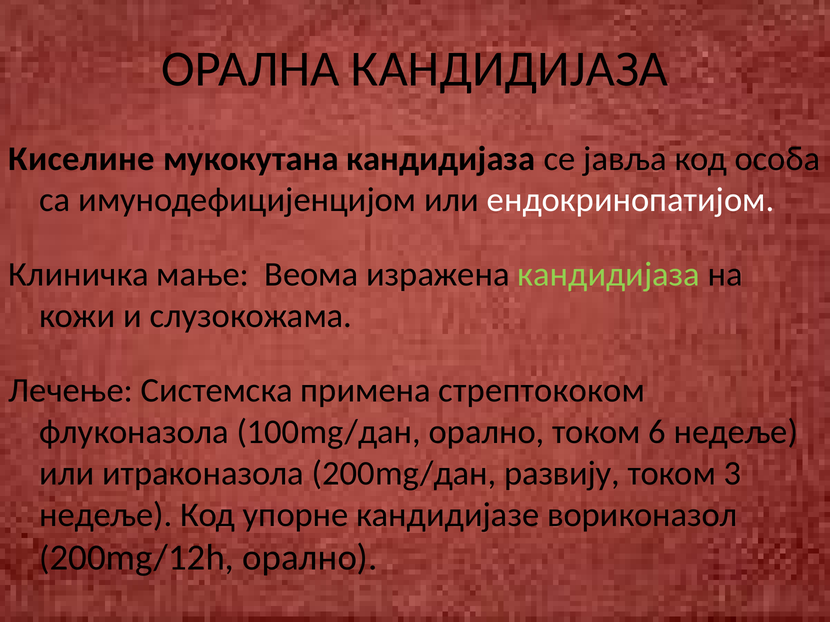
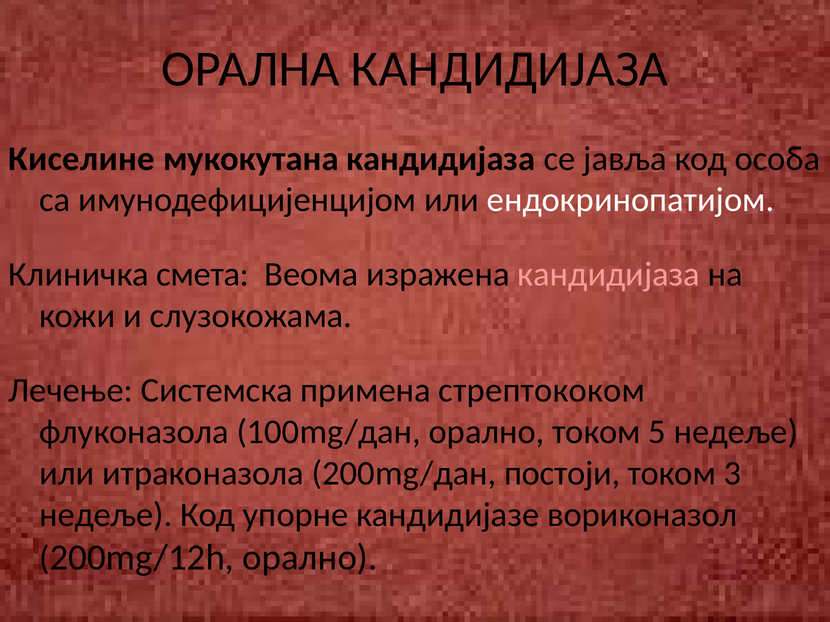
мање: мање -> смета (203, 274)
кандидијаза colour: light green -> pink (609, 274)
6: 6 -> 5 (657, 432)
развију: развију -> постоји (562, 474)
